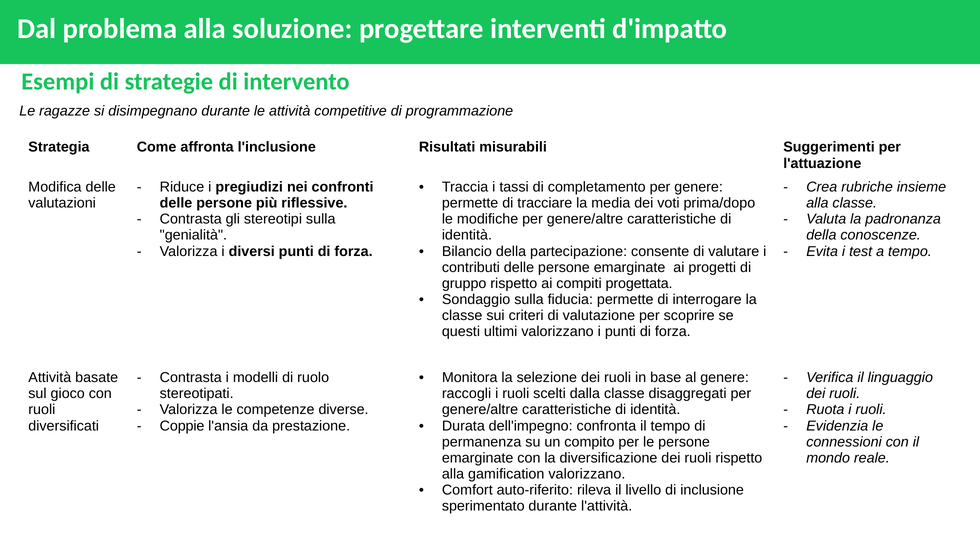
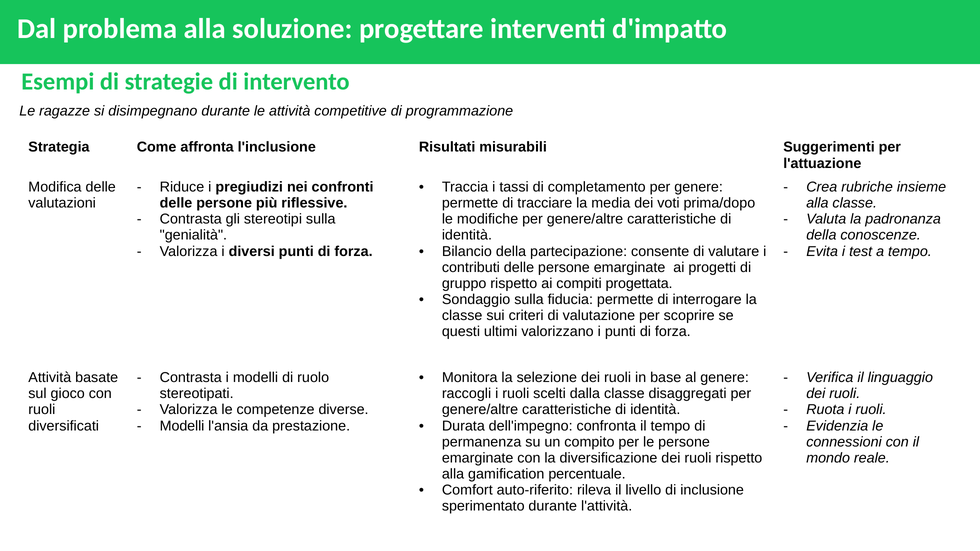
Coppie: Coppie -> Modelli (182, 426)
gamification valorizzano: valorizzano -> percentuale (587, 474)
